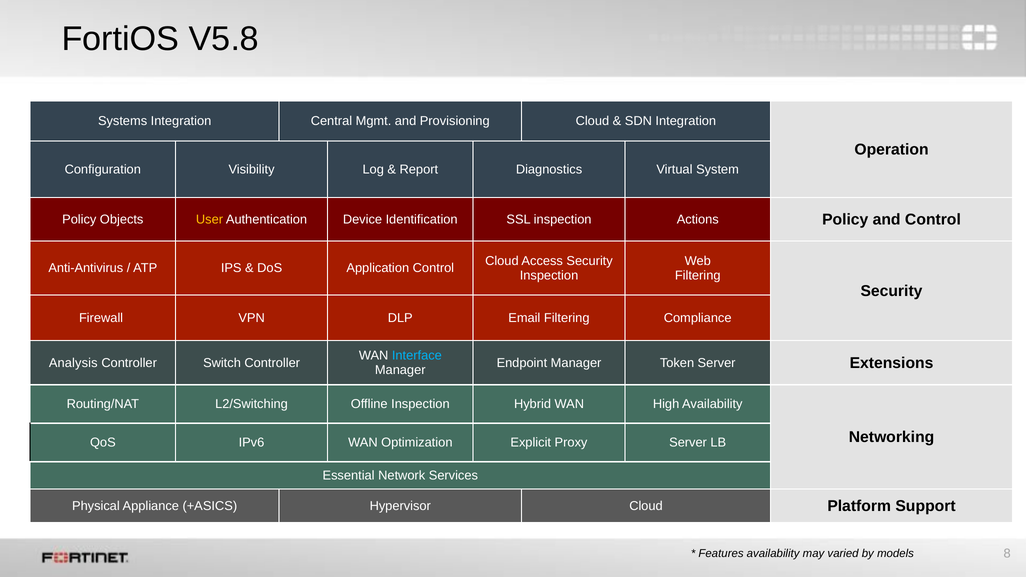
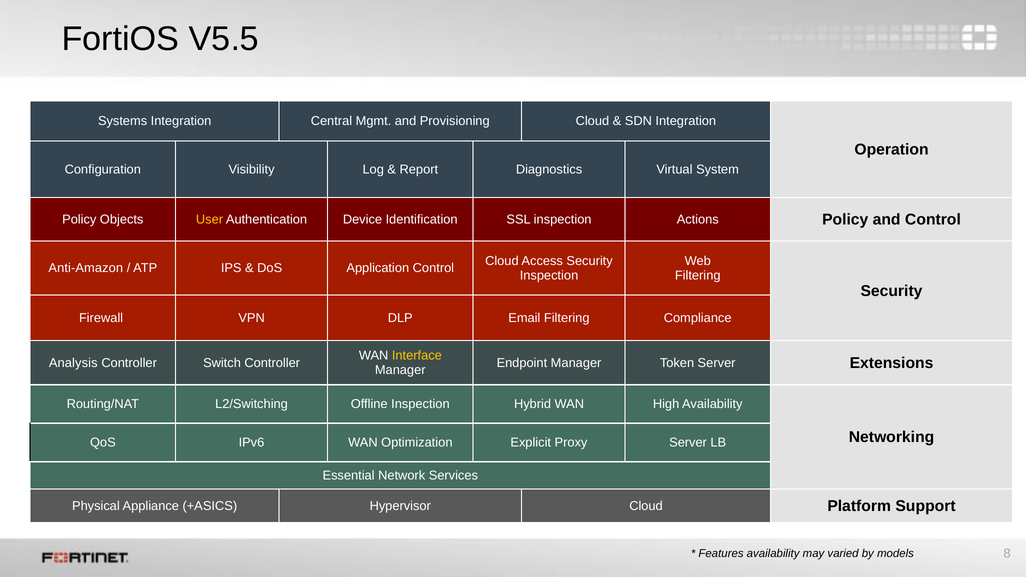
V5.8: V5.8 -> V5.5 (224, 39)
Anti-Antivirus: Anti-Antivirus -> Anti-Amazon (86, 268)
Interface colour: light blue -> yellow (417, 356)
